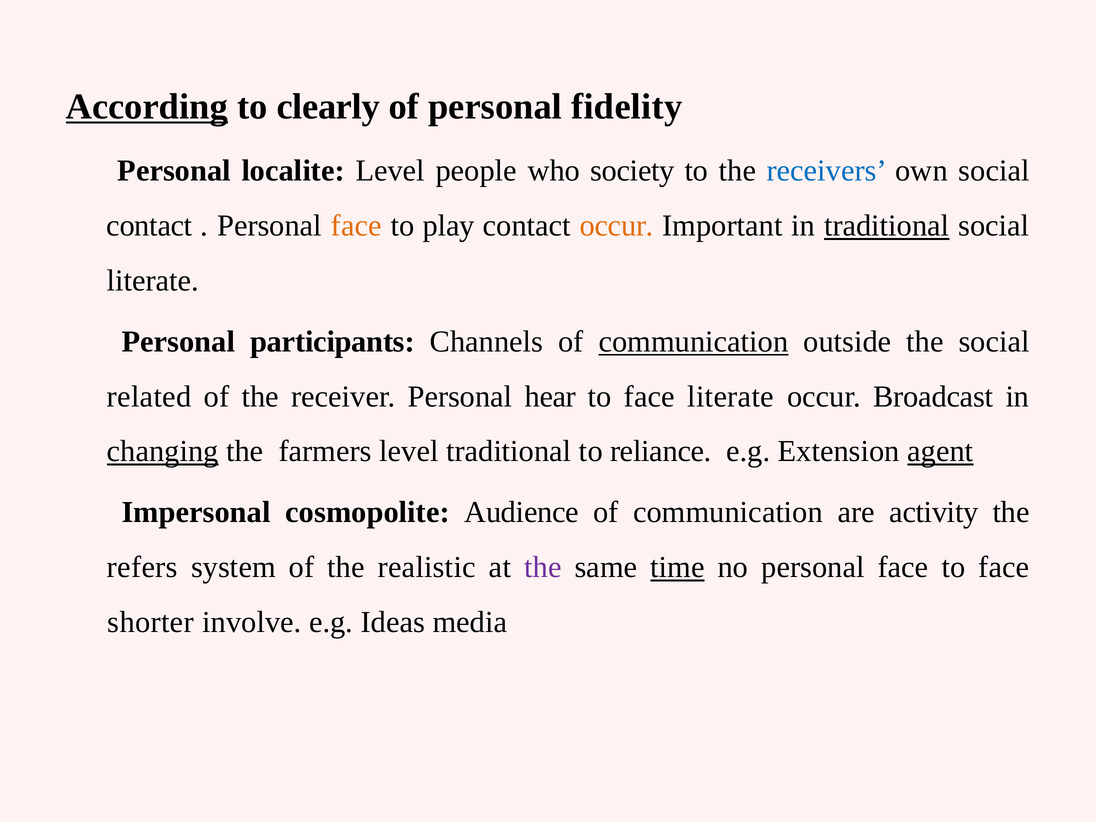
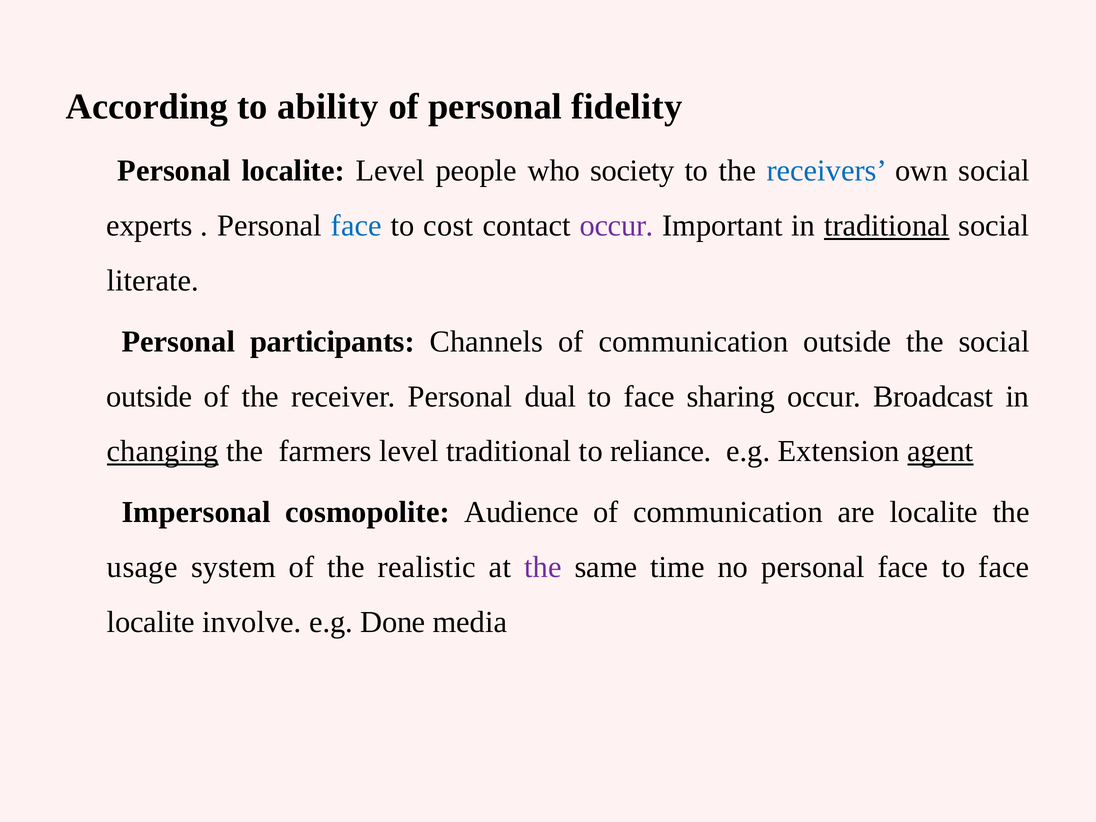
According underline: present -> none (147, 107)
clearly: clearly -> ability (328, 107)
contact: contact -> experts (149, 226)
face colour: orange -> blue (356, 226)
play: play -> cost (448, 226)
occur colour: orange -> purple (617, 226)
communication underline: present -> none (693, 342)
related: related -> outside (149, 397)
hear: hear -> dual (550, 397)
face literate: literate -> sharing (731, 397)
are activity: activity -> localite (934, 512)
refers: refers -> usage (142, 567)
time underline: present -> none (677, 567)
shorter: shorter -> localite (151, 622)
Ideas: Ideas -> Done (393, 622)
